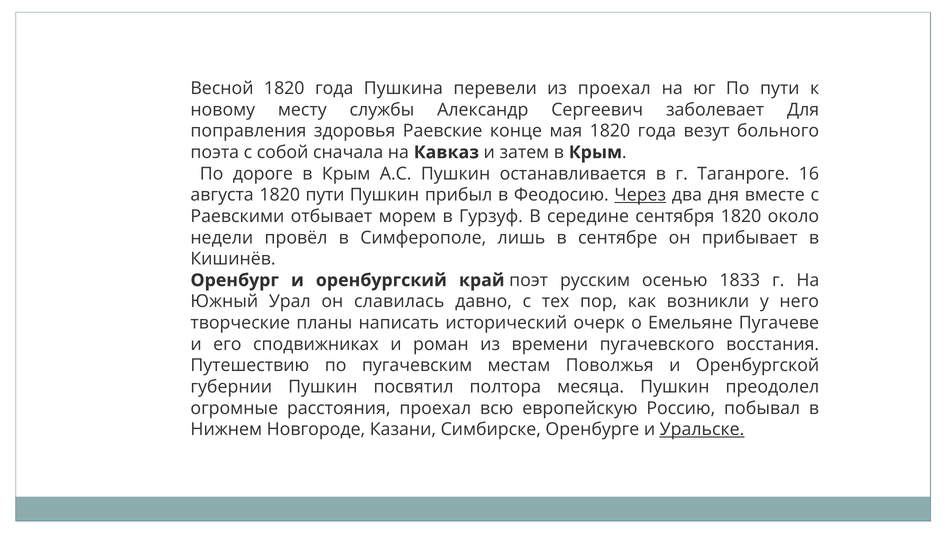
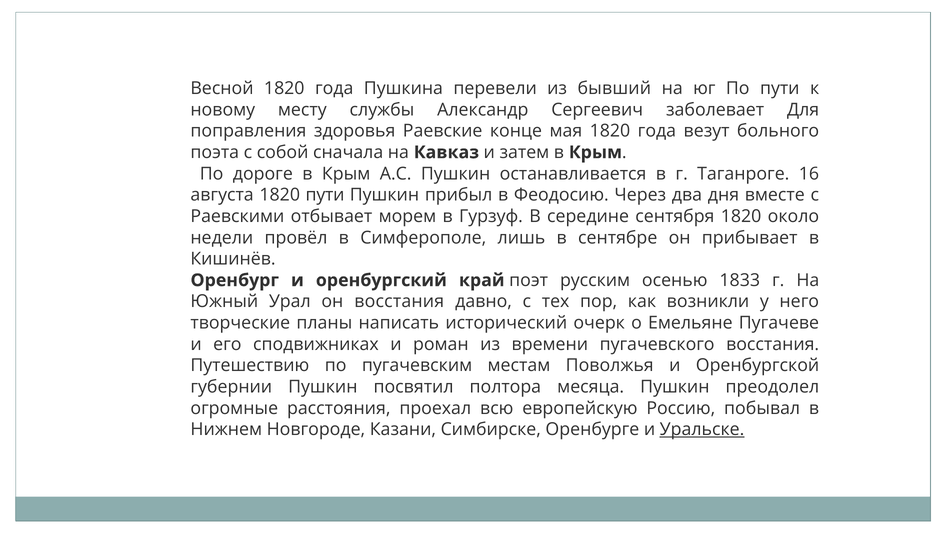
из проехал: проехал -> бывший (614, 88)
Через underline: present -> none (640, 195)
он славилась: славилась -> восстания (399, 301)
